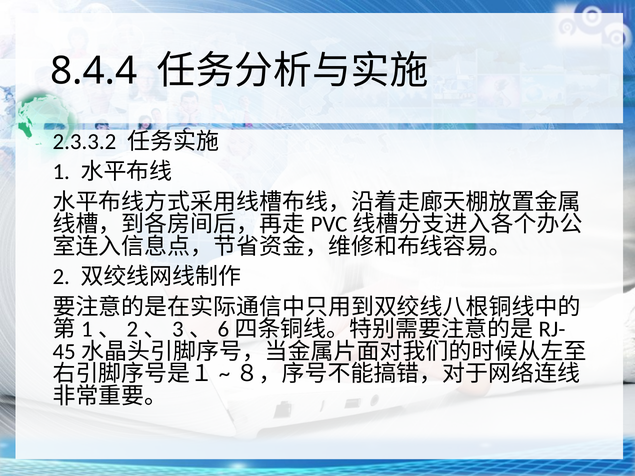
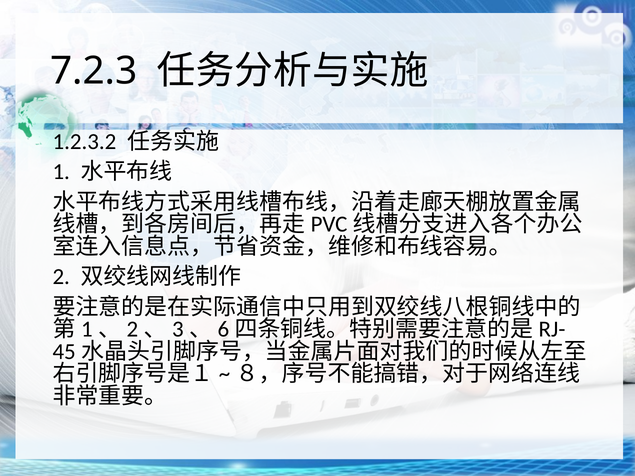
8.4.4: 8.4.4 -> 7.2.3 (94, 71)
2.3.3.2: 2.3.3.2 -> 1.2.3.2 (84, 142)
